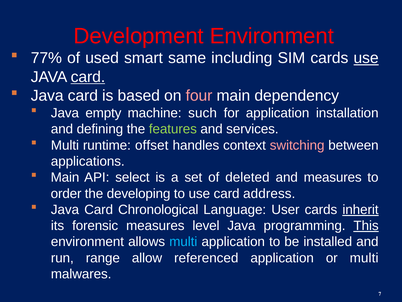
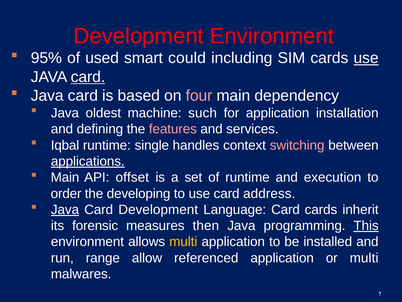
77%: 77% -> 95% (46, 58)
same: same -> could (187, 58)
empty: empty -> oldest (103, 113)
features colour: light green -> pink (173, 129)
Multi: Multi -> Iqbal (65, 145)
offset: offset -> single (152, 145)
applications underline: none -> present (88, 161)
select: select -> offset (132, 177)
of deleted: deleted -> runtime (247, 177)
and measures: measures -> execution (333, 177)
Java underline: none -> present (65, 209)
Card Chronological: Chronological -> Development (158, 209)
Language User: User -> Card (286, 209)
inherit underline: present -> none (360, 209)
level: level -> then (206, 225)
multi colour: light blue -> yellow (183, 241)
